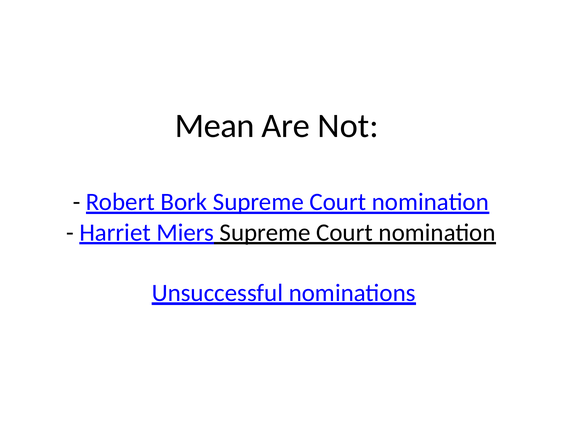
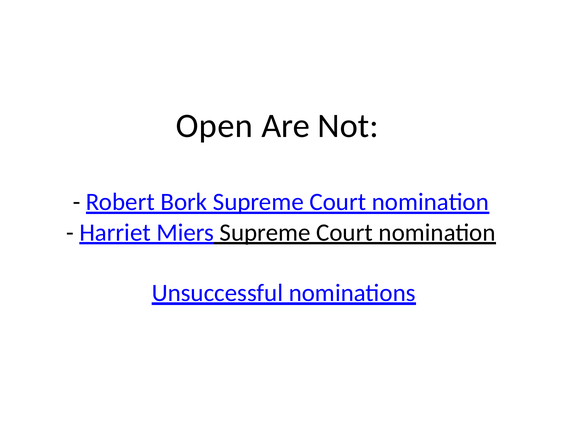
Mean: Mean -> Open (214, 126)
